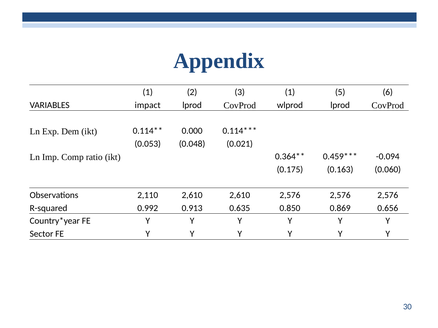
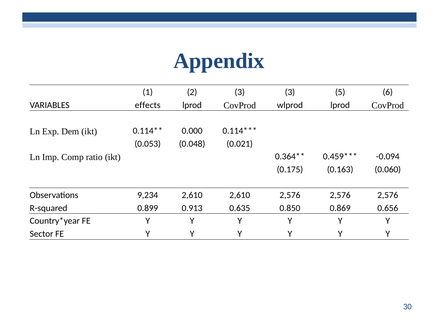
3 1: 1 -> 3 (290, 92)
impact: impact -> effects (148, 105)
2,110: 2,110 -> 9,234 (148, 196)
0.992: 0.992 -> 0.899 (148, 208)
